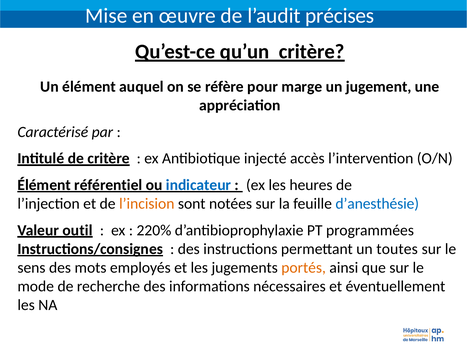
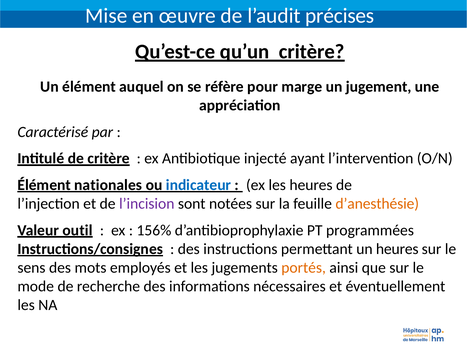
accès: accès -> ayant (307, 158)
référentiel: référentiel -> nationales (108, 185)
l’incision colour: orange -> purple (147, 203)
d’anesthésie colour: blue -> orange (377, 203)
220%: 220% -> 156% (154, 230)
un toutes: toutes -> heures (397, 248)
